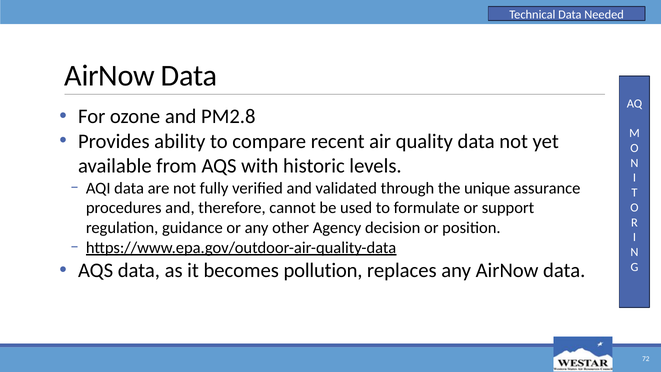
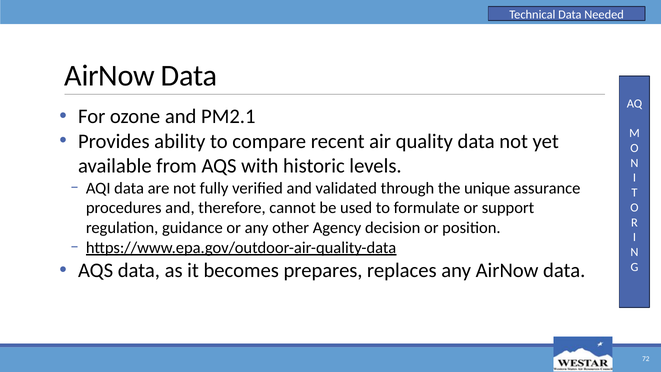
PM2.8: PM2.8 -> PM2.1 (228, 116)
pollution: pollution -> prepares (323, 270)
